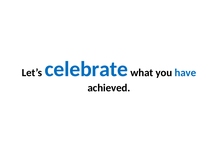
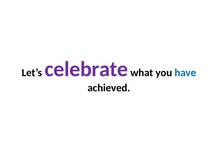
celebrate colour: blue -> purple (86, 69)
